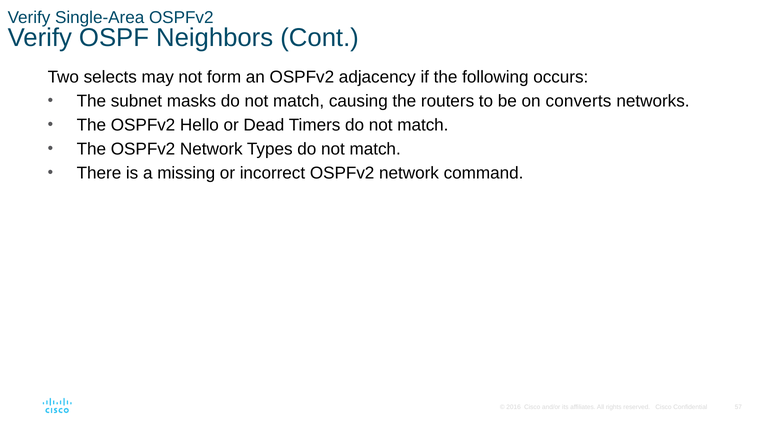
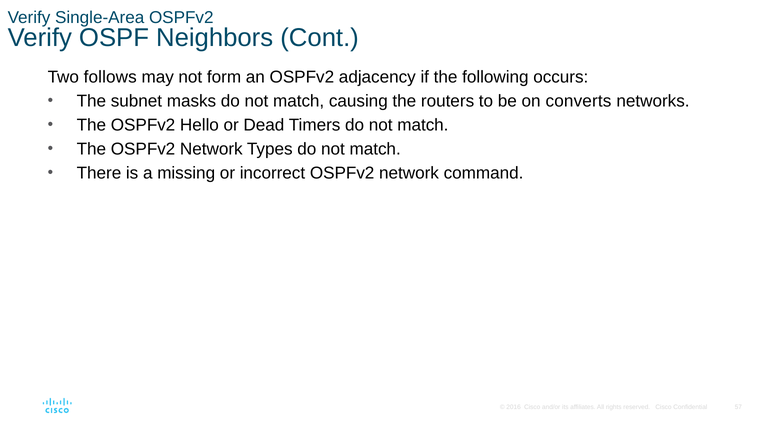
selects: selects -> follows (110, 77)
